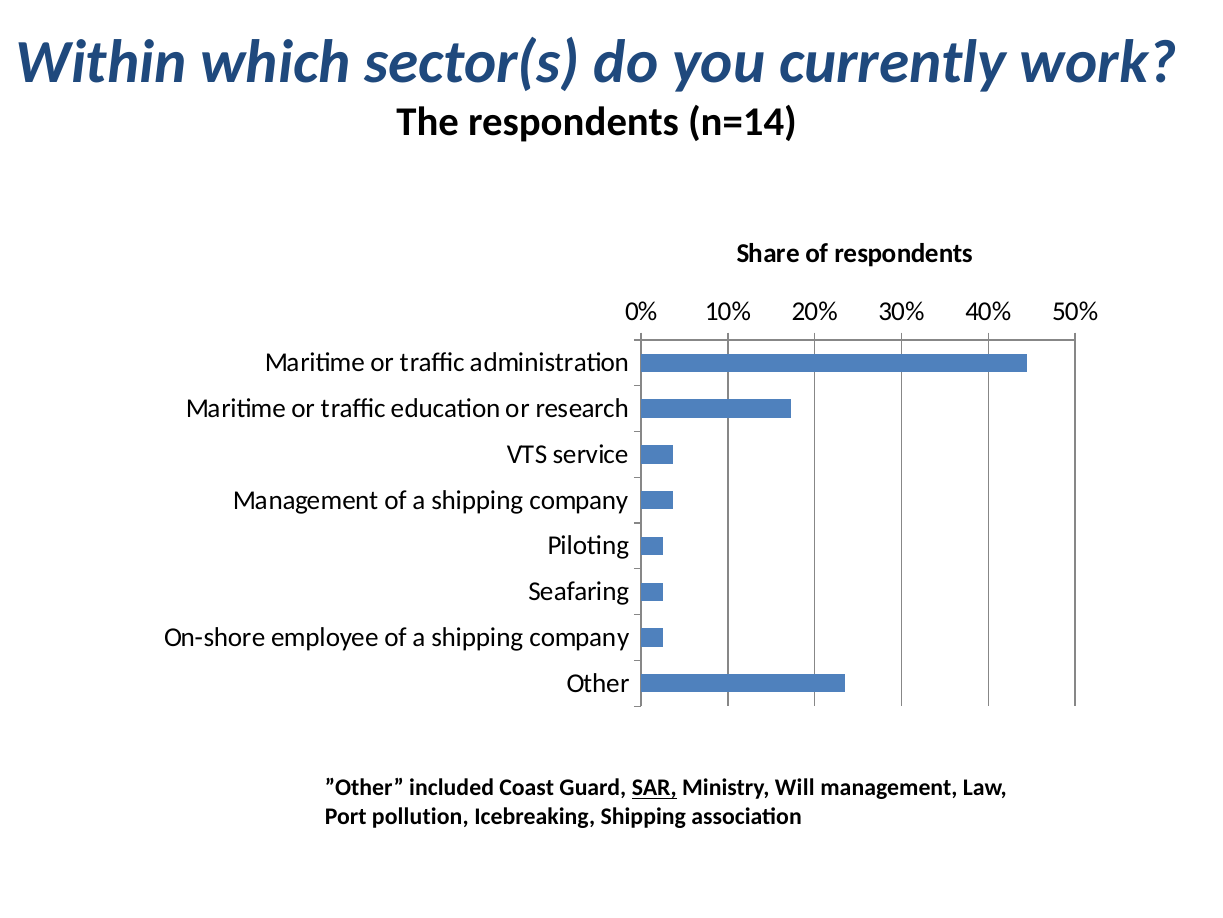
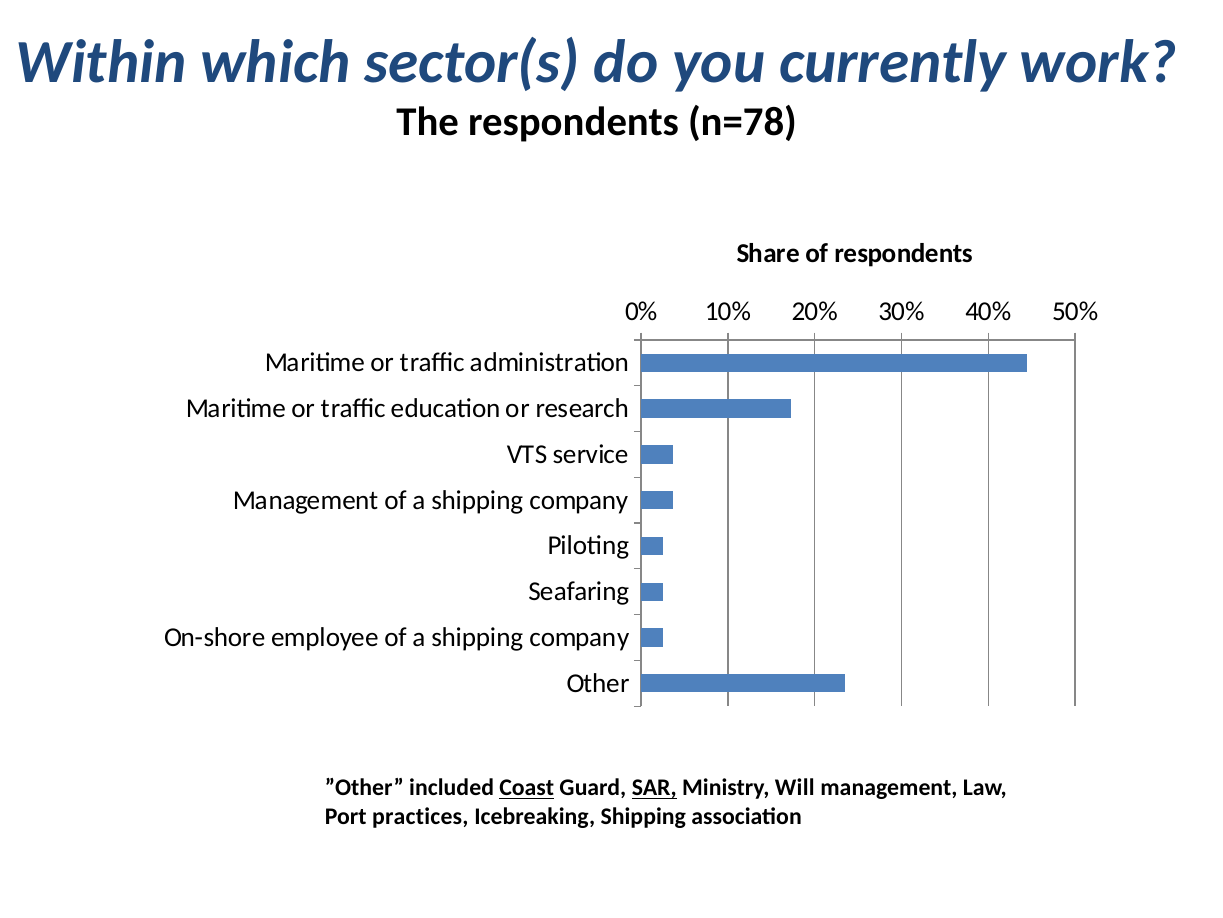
n=14: n=14 -> n=78 (742, 122)
Coast underline: none -> present (527, 787)
pollution: pollution -> practices (420, 816)
